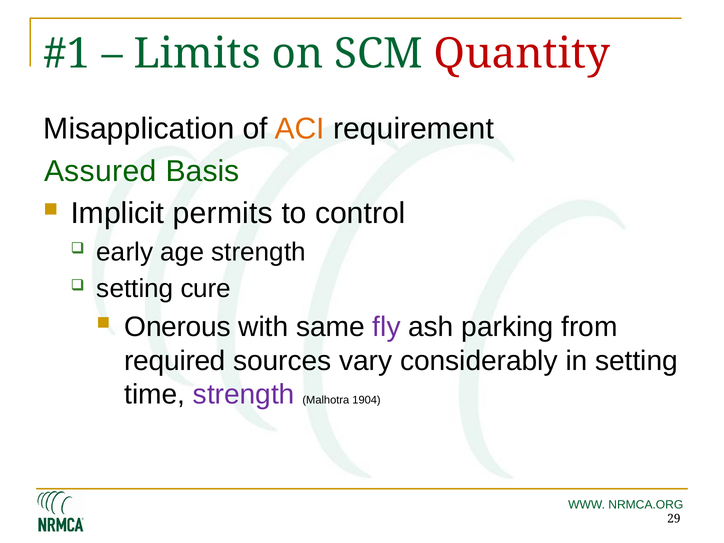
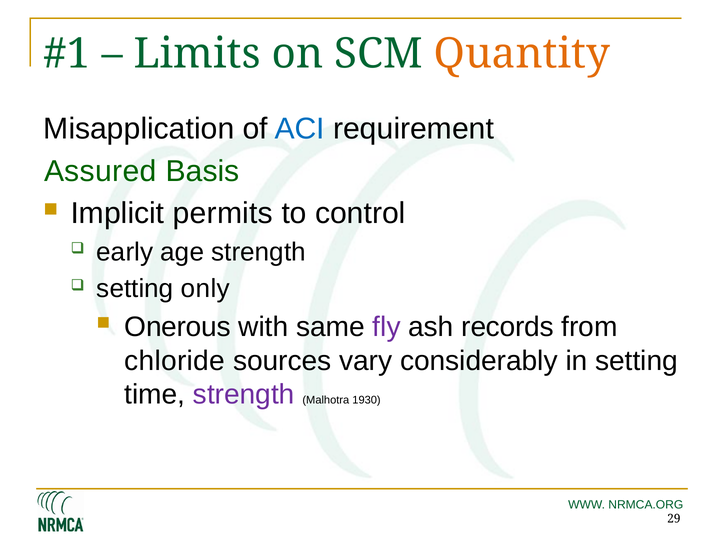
Quantity colour: red -> orange (522, 54)
ACI colour: orange -> blue (300, 129)
cure: cure -> only (205, 289)
parking: parking -> records (508, 327)
required: required -> chloride (175, 361)
1904: 1904 -> 1930 (367, 400)
